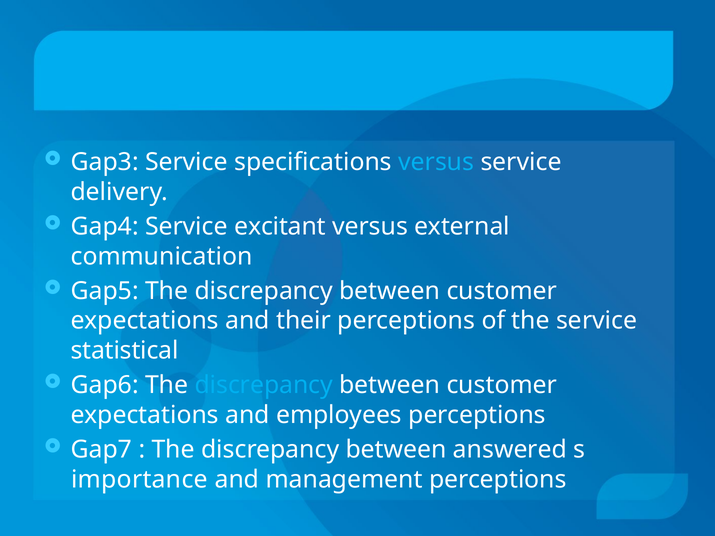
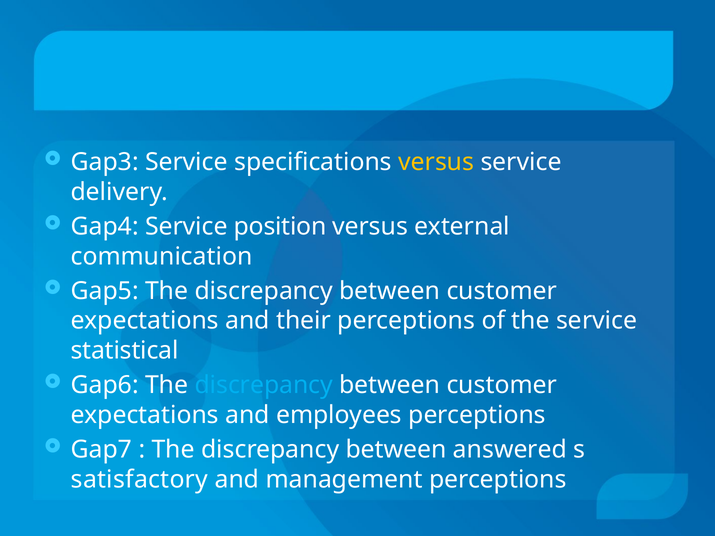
versus colour: light blue -> yellow (436, 162)
excitant: excitant -> position (280, 227)
importance: importance -> satisfactory (139, 480)
